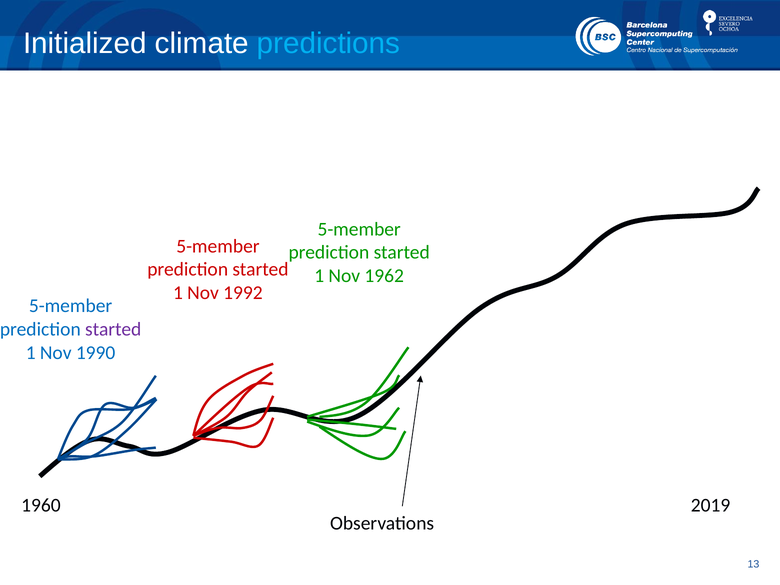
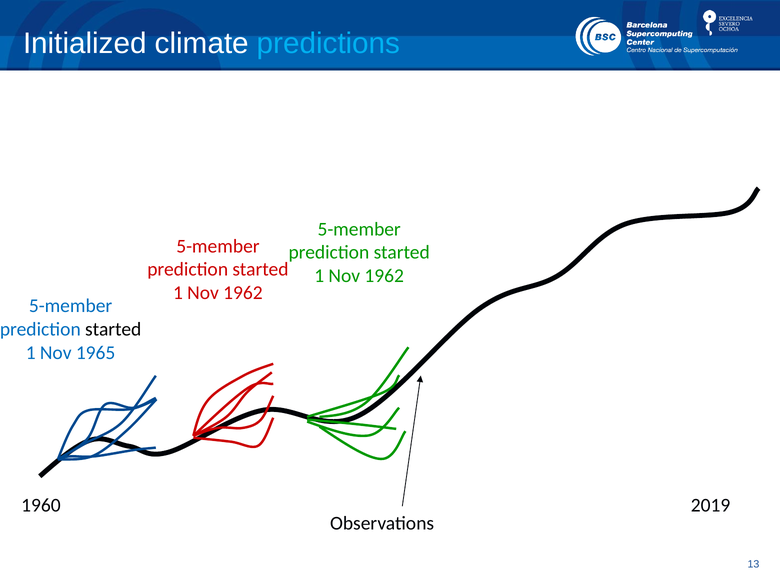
1992: 1992 -> 1962 (243, 293)
started colour: purple -> black (113, 329)
1990: 1990 -> 1965 (96, 353)
